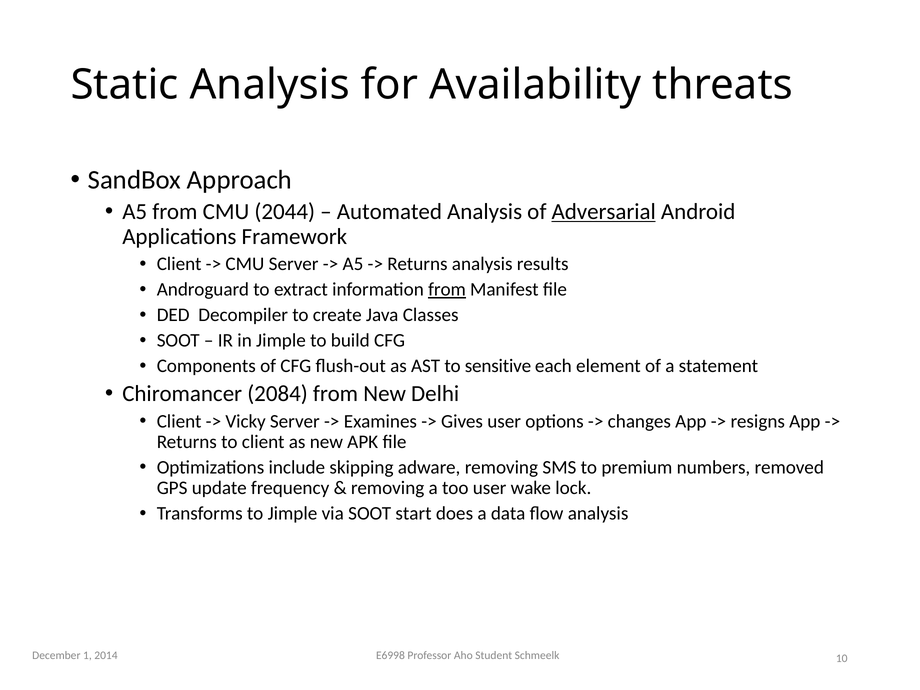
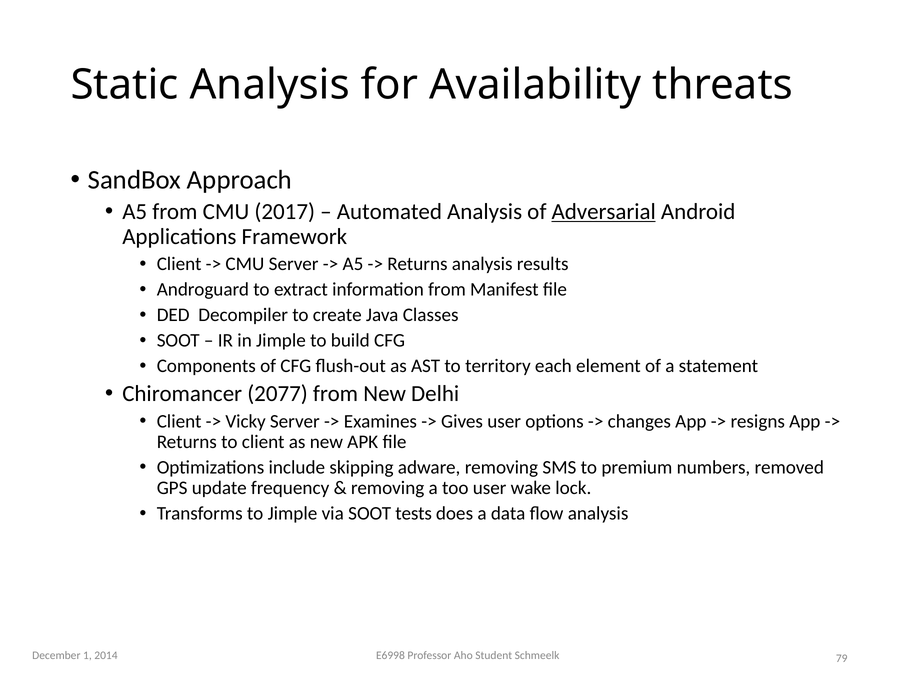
2044: 2044 -> 2017 (285, 212)
from underline: present -> none (447, 290)
sensitive: sensitive -> territory (498, 366)
2084: 2084 -> 2077 (278, 394)
start: start -> tests (414, 514)
10: 10 -> 79 (842, 659)
